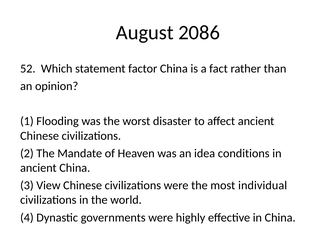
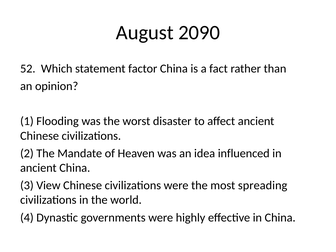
2086: 2086 -> 2090 (199, 33)
conditions: conditions -> influenced (244, 153)
individual: individual -> spreading (263, 185)
